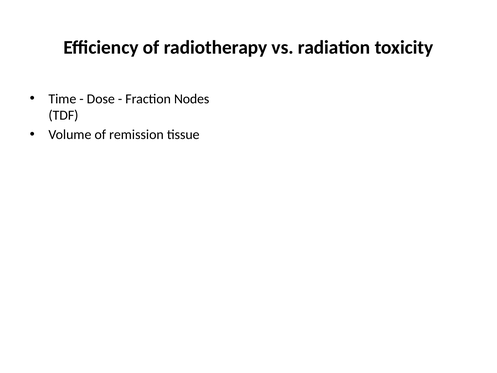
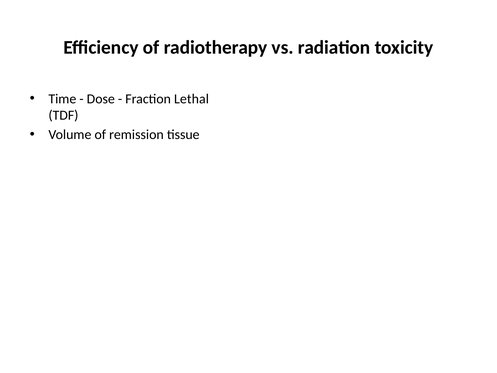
Nodes: Nodes -> Lethal (192, 99)
